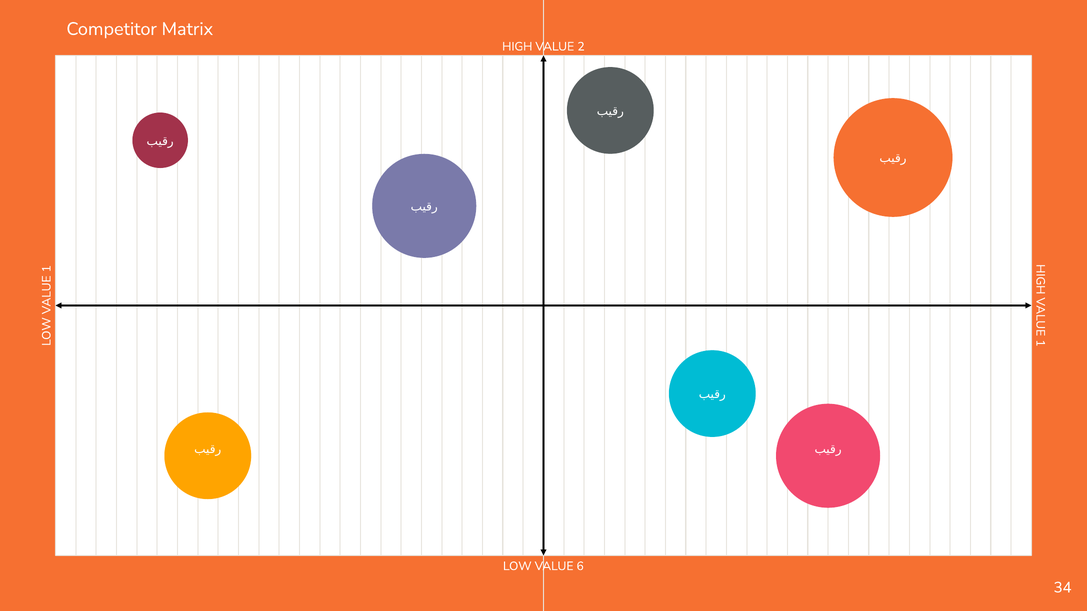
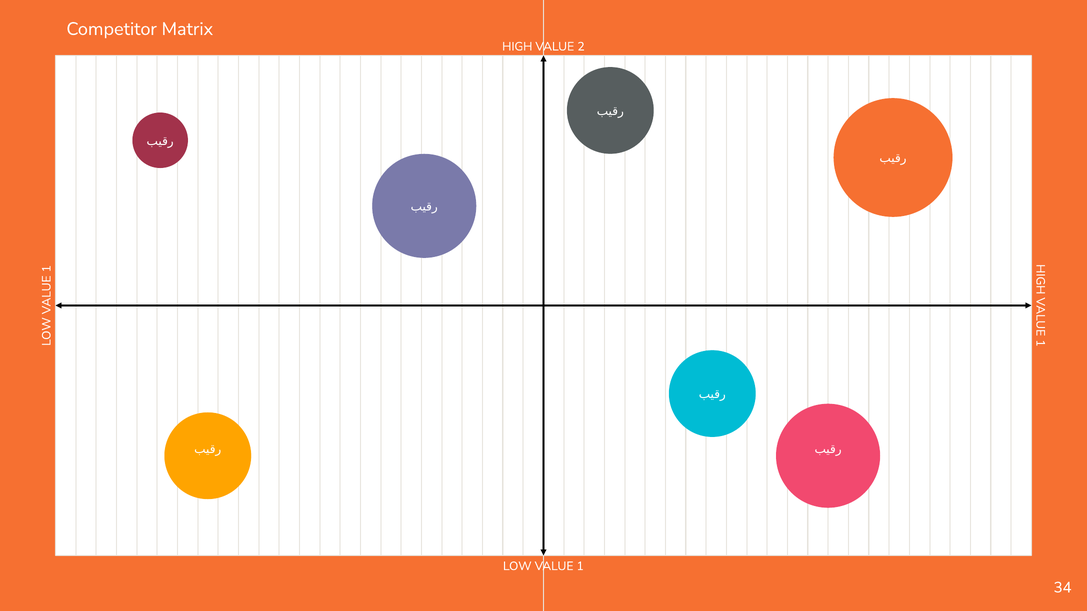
VALUE 6: 6 -> 1 (580, 567)
